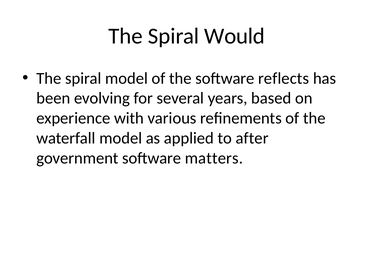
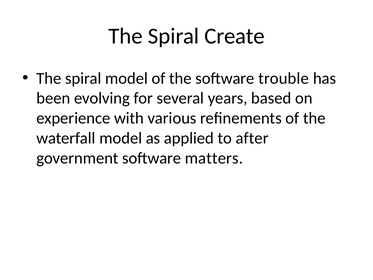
Would: Would -> Create (234, 36)
reflects: reflects -> trouble (284, 78)
